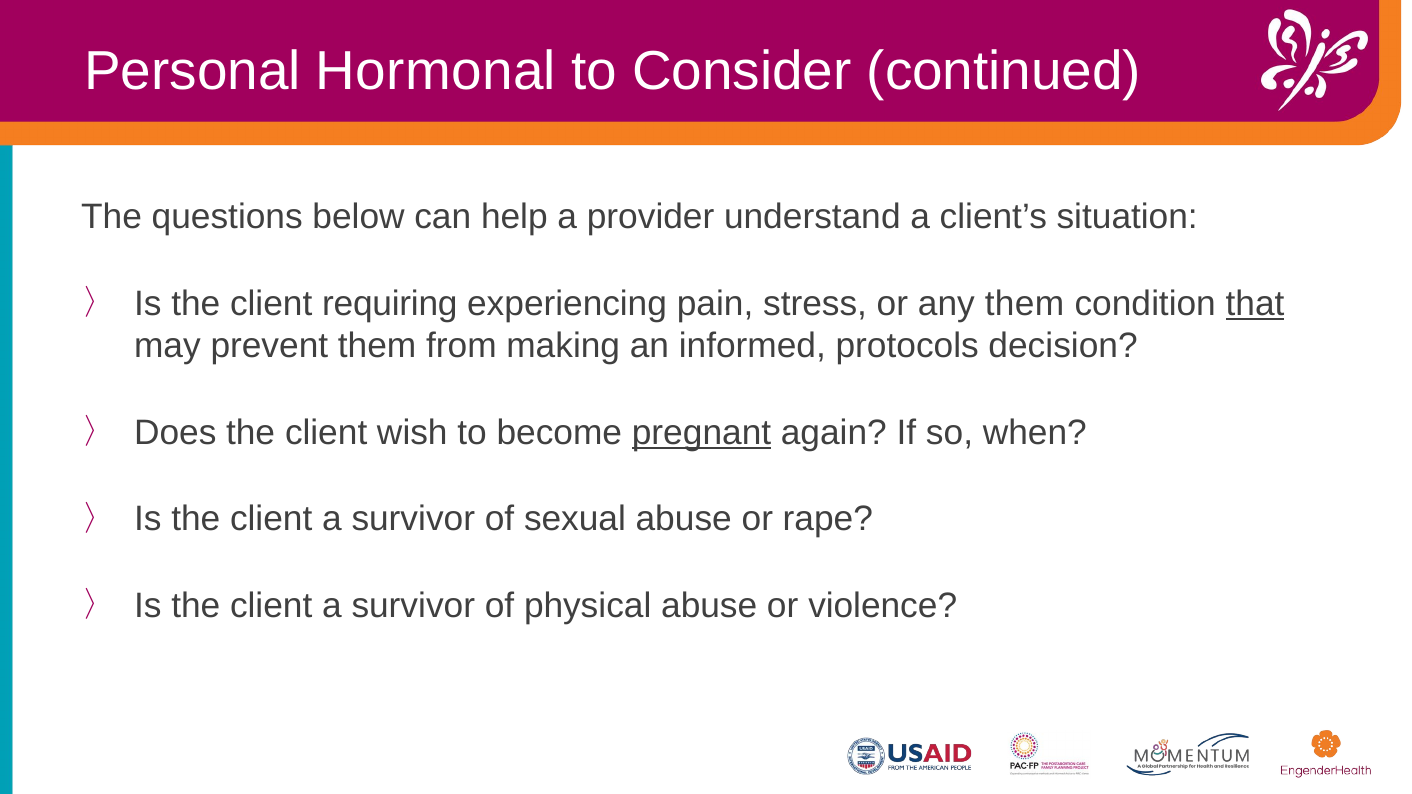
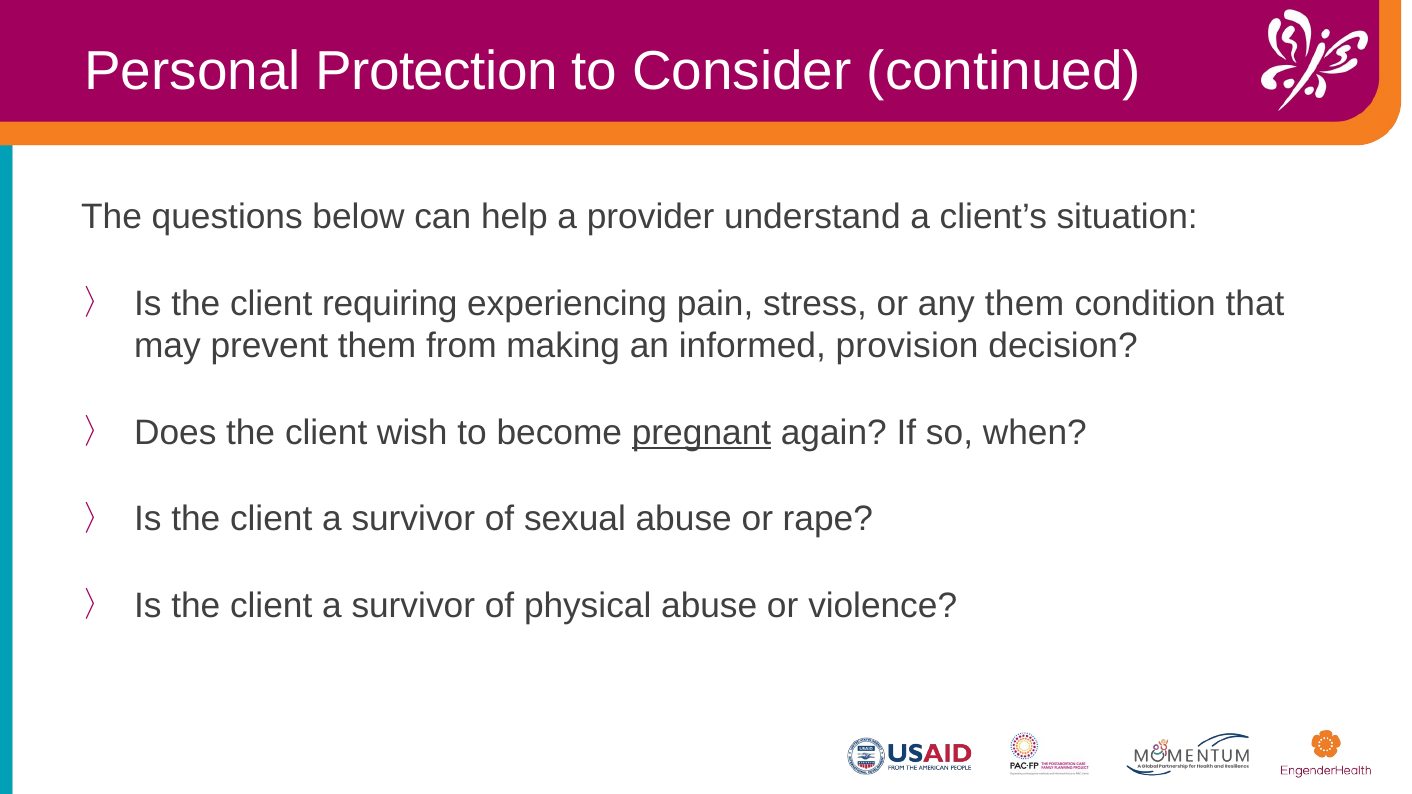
Hormonal: Hormonal -> Protection (436, 72)
that underline: present -> none (1255, 304)
protocols: protocols -> provision (907, 346)
